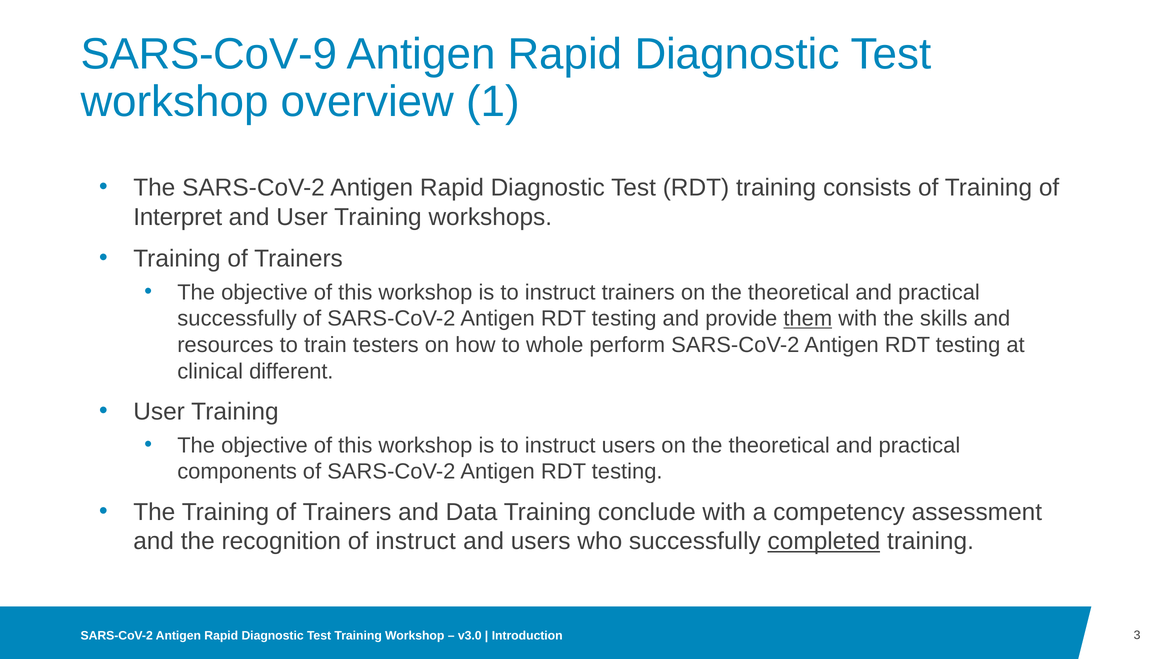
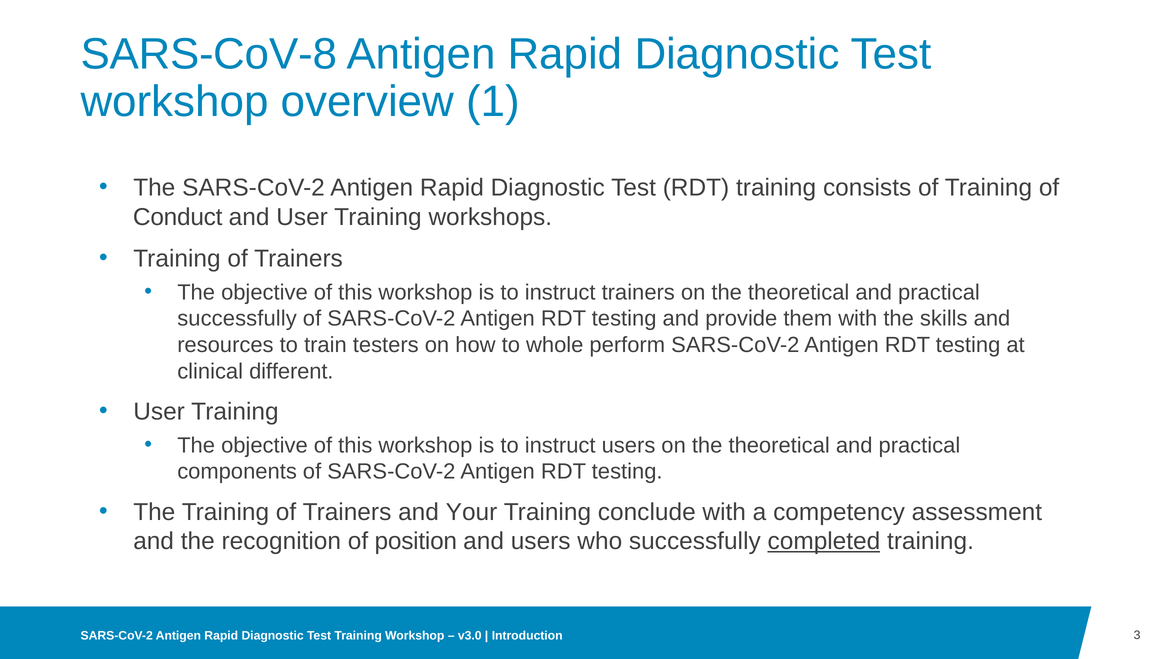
SARS-CoV-9: SARS-CoV-9 -> SARS-CoV-8 (209, 54)
Interpret: Interpret -> Conduct (178, 217)
them underline: present -> none (808, 319)
Data: Data -> Your (472, 512)
of instruct: instruct -> position (416, 541)
